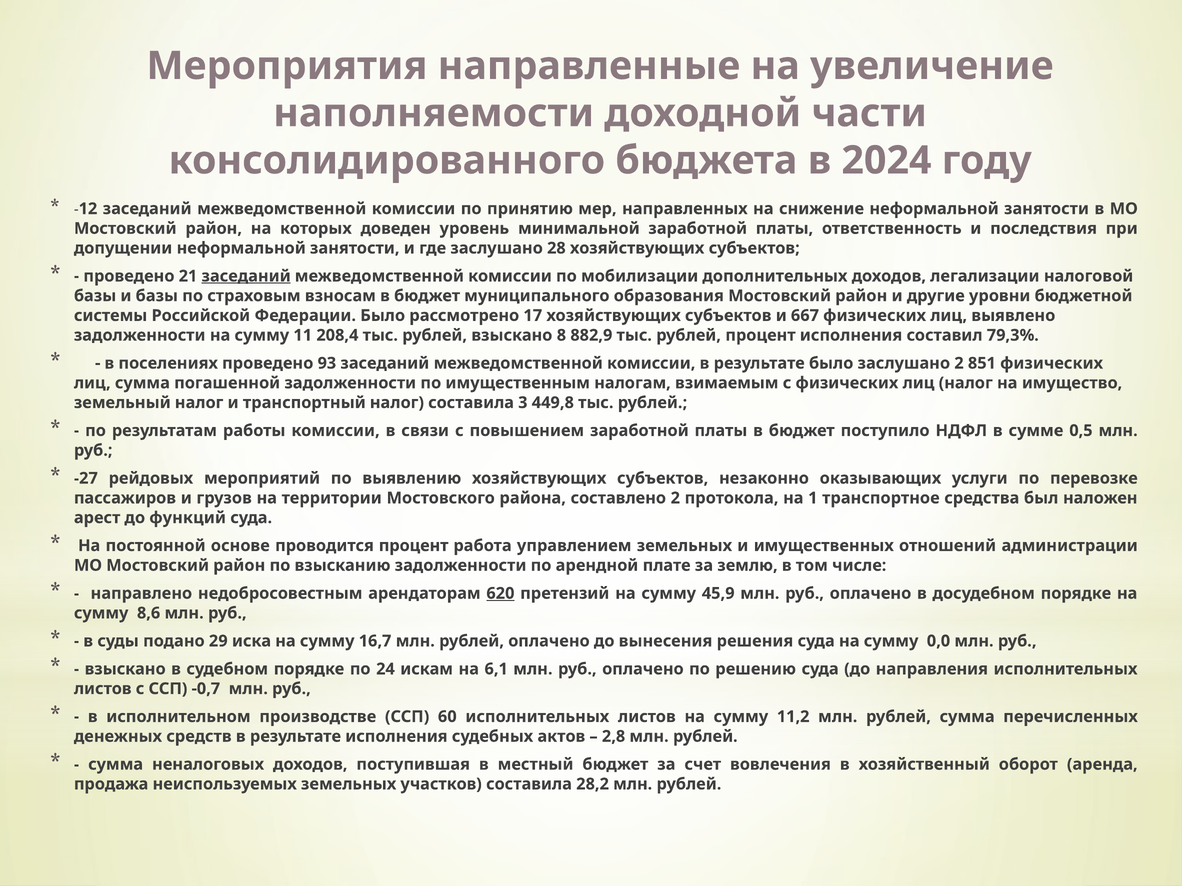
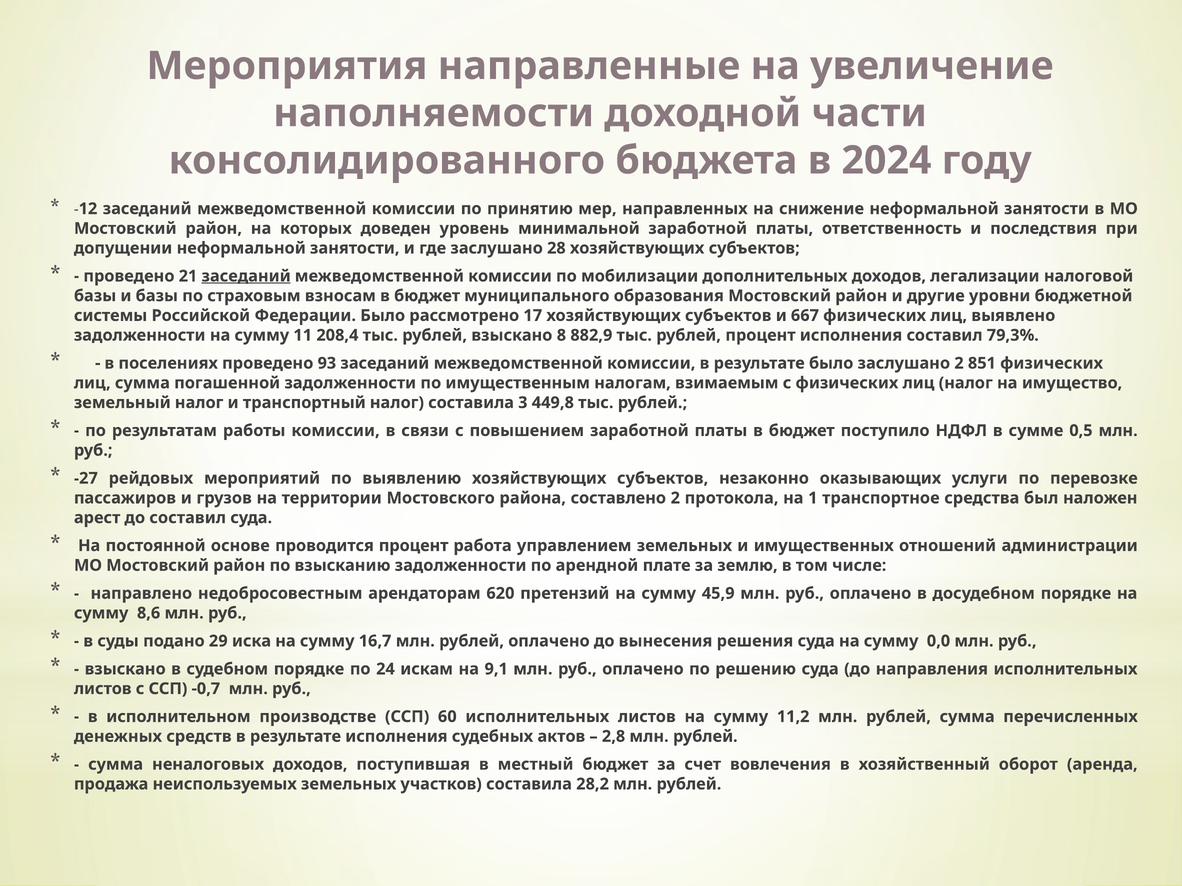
до функций: функций -> составил (188, 518)
620 underline: present -> none (500, 594)
6,1: 6,1 -> 9,1 (496, 669)
